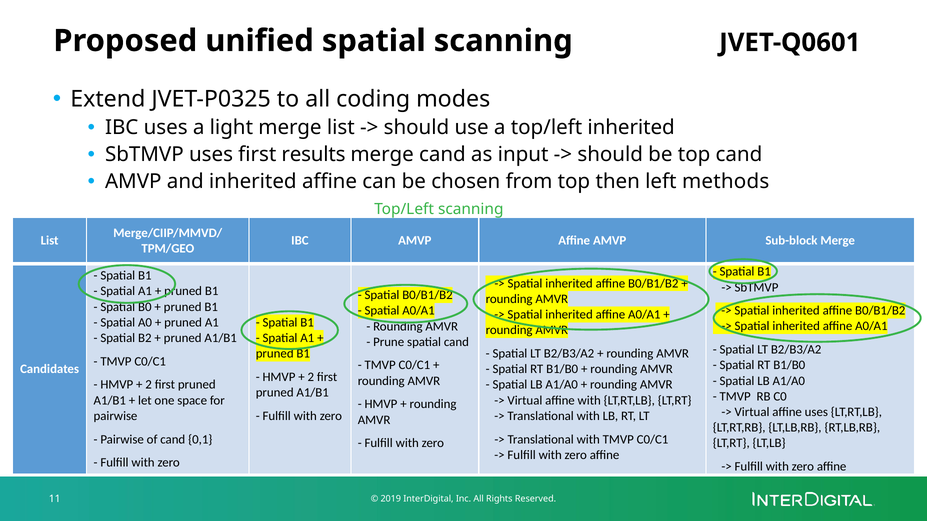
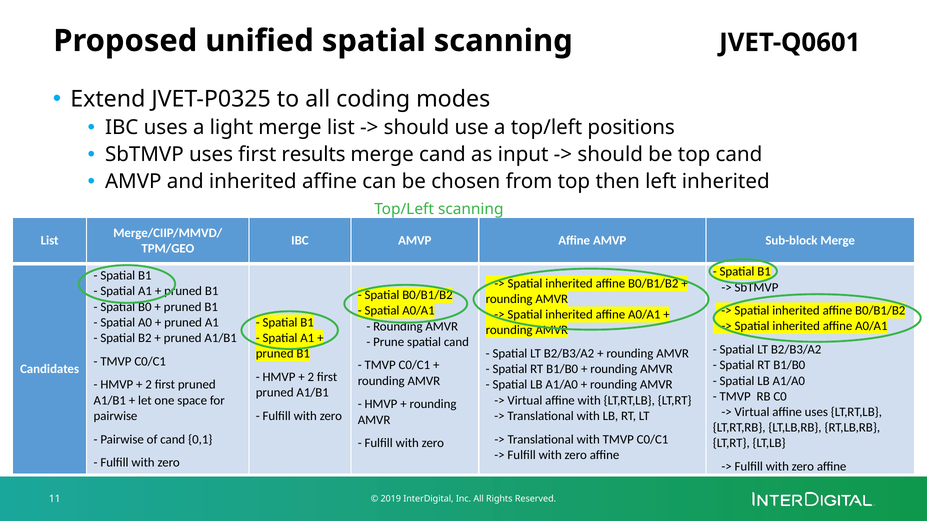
top/left inherited: inherited -> positions (631, 128)
left methods: methods -> inherited (726, 182)
